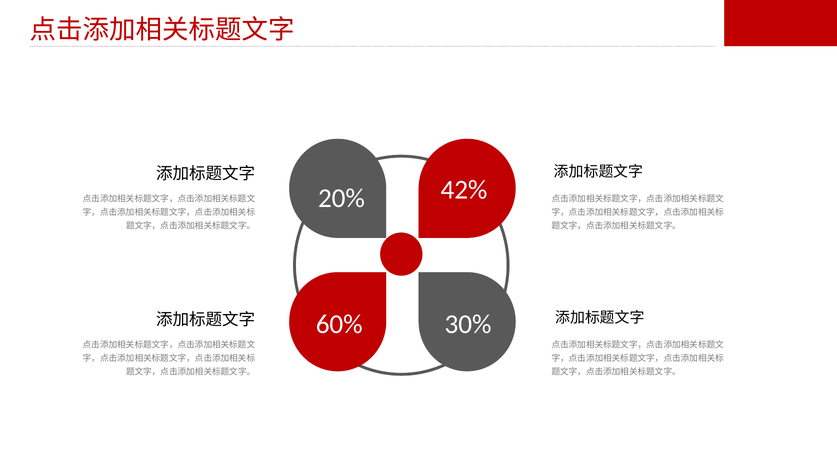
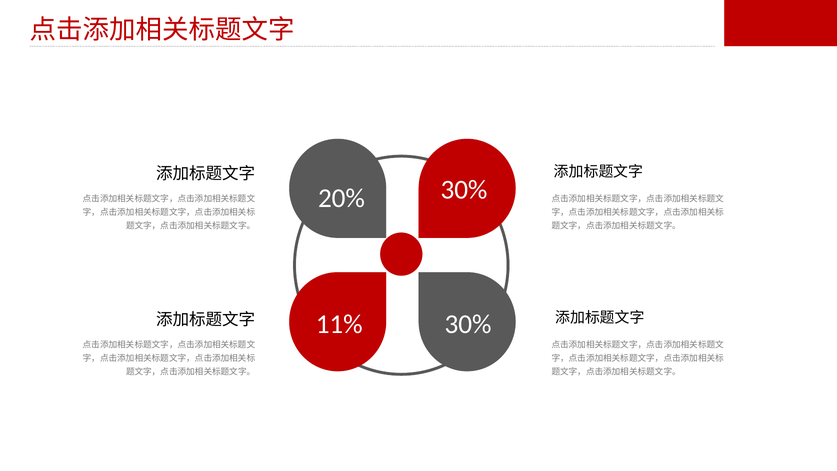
20% 42%: 42% -> 30% (464, 190)
60%: 60% -> 11% (339, 324)
